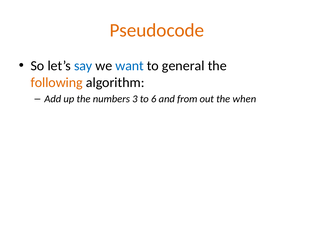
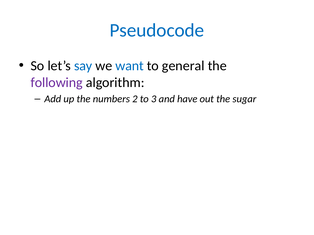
Pseudocode colour: orange -> blue (157, 30)
following colour: orange -> purple (57, 83)
3: 3 -> 2 (135, 99)
6: 6 -> 3 (154, 99)
from: from -> have (187, 99)
when: when -> sugar (244, 99)
